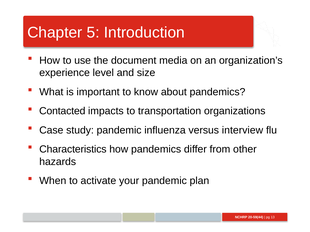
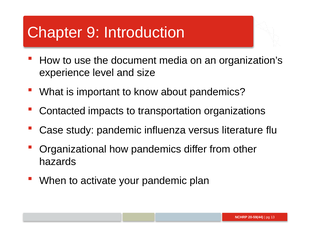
5: 5 -> 9 (93, 33)
interview: interview -> literature (242, 130)
Characteristics: Characteristics -> Organizational (73, 150)
